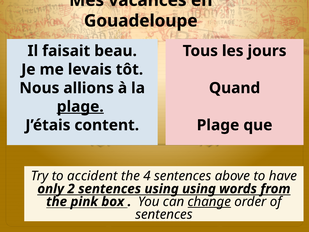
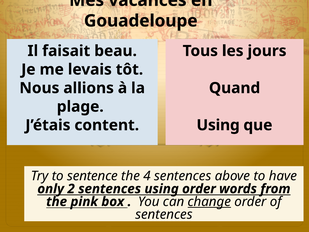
plage underline: present -> none (80, 106)
Plage: Plage -> Using (218, 125)
accident: accident -> sentence (93, 176)
using using: using -> order (199, 189)
